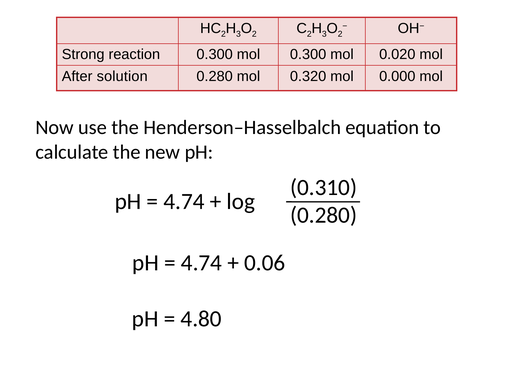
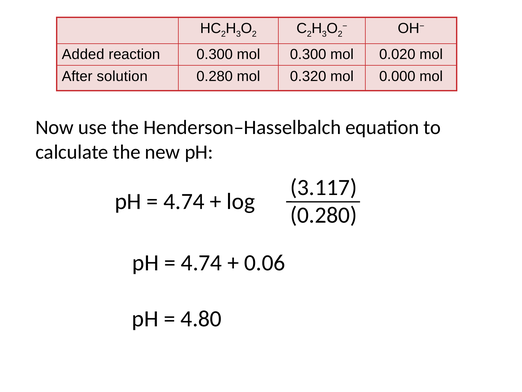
Strong: Strong -> Added (83, 54)
0.310: 0.310 -> 3.117 (324, 187)
